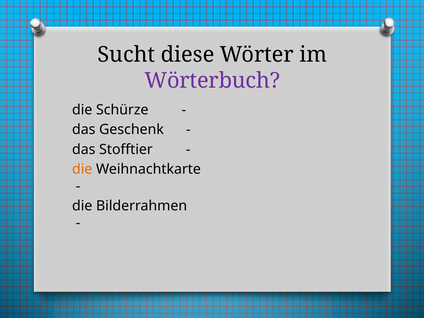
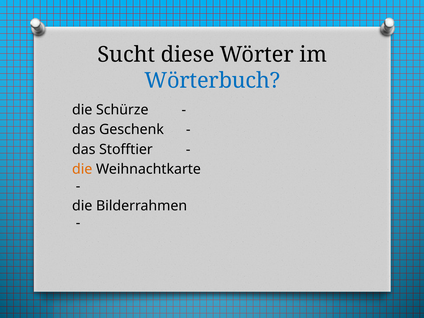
Wörterbuch colour: purple -> blue (212, 81)
